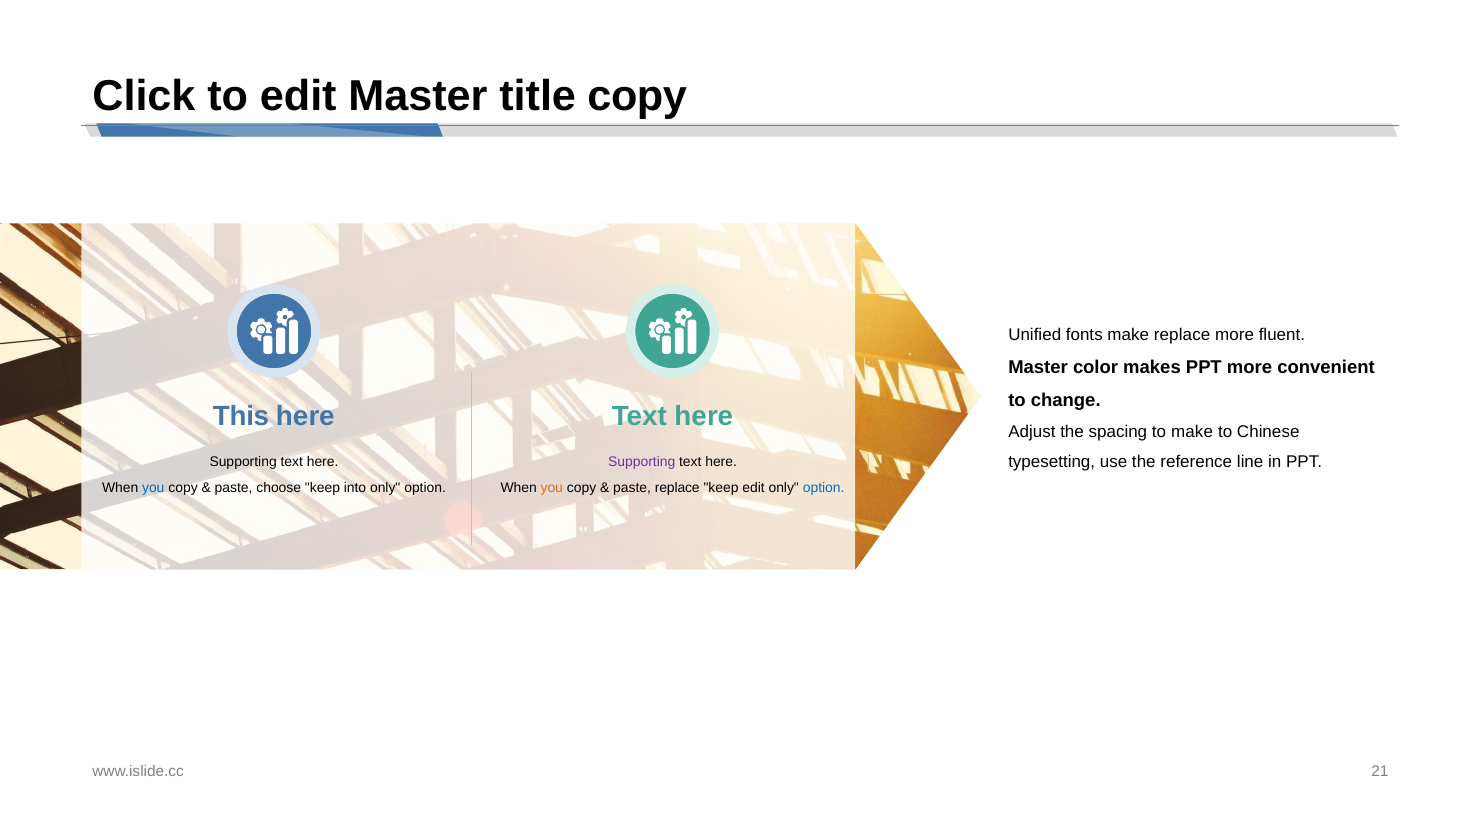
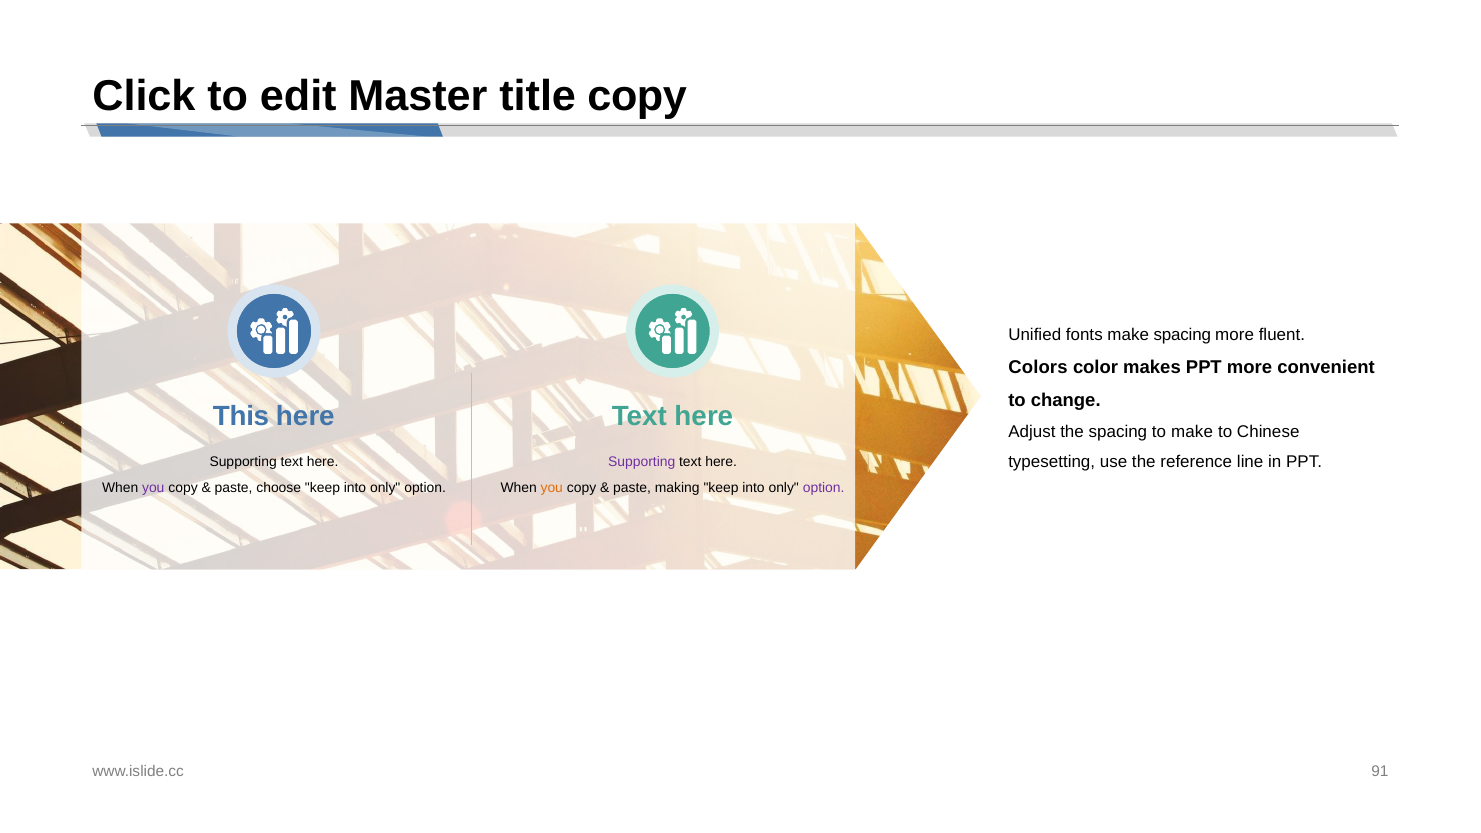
make replace: replace -> spacing (1182, 334)
Master: Master -> Colors (1038, 367)
you colour: blue -> purple (153, 488)
paste replace: replace -> making (677, 488)
edit: edit -> into (754, 488)
option colour: blue -> purple (824, 488)
21: 21 -> 91 (1380, 772)
